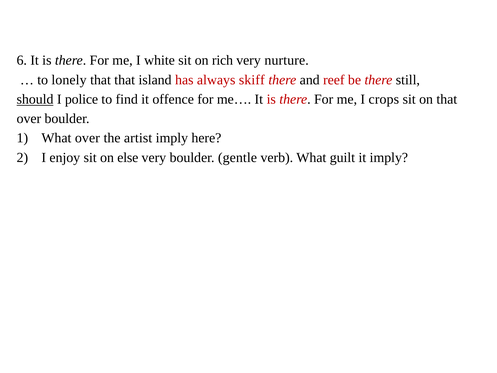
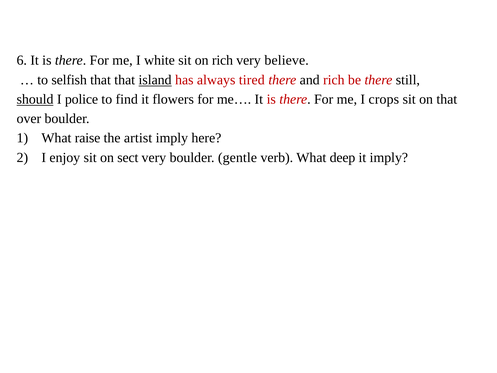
nurture: nurture -> believe (287, 60)
lonely: lonely -> selfish (69, 80)
island underline: none -> present (155, 80)
skiff: skiff -> tired (252, 80)
and reef: reef -> rich (334, 80)
offence: offence -> flowers (173, 99)
What over: over -> raise (88, 138)
else: else -> sect (128, 157)
guilt: guilt -> deep (342, 157)
